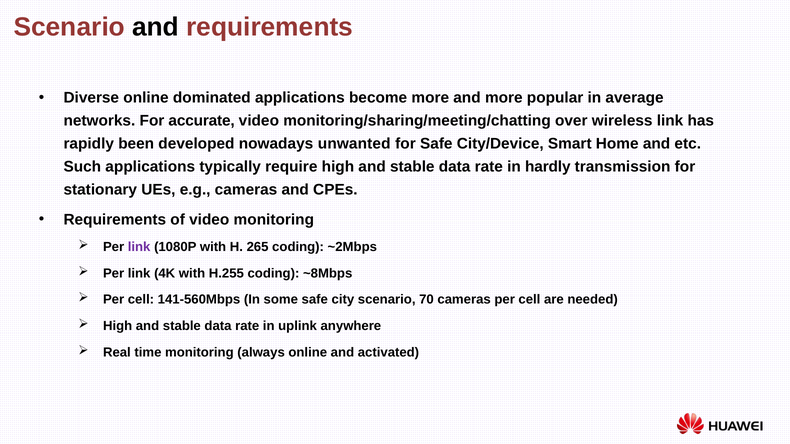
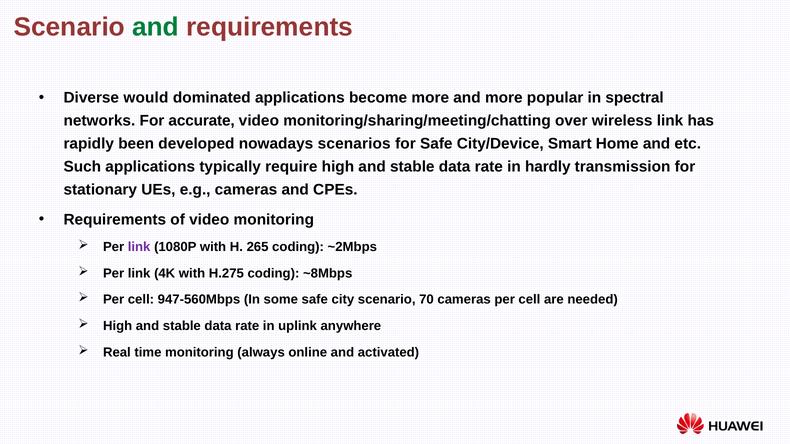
and colour: black -> green (156, 27)
Diverse online: online -> would (146, 98)
average: average -> spectral (635, 98)
unwanted: unwanted -> scenarios (354, 144)
H.255: H.255 -> H.275 (226, 274)
141-560Mbps: 141-560Mbps -> 947-560Mbps (199, 300)
